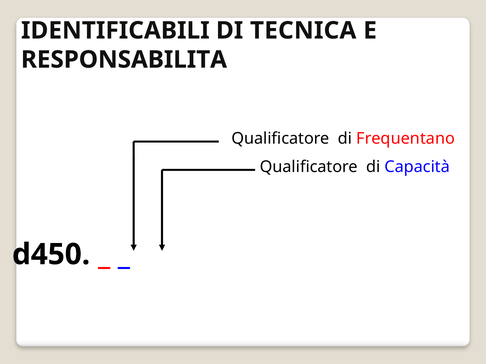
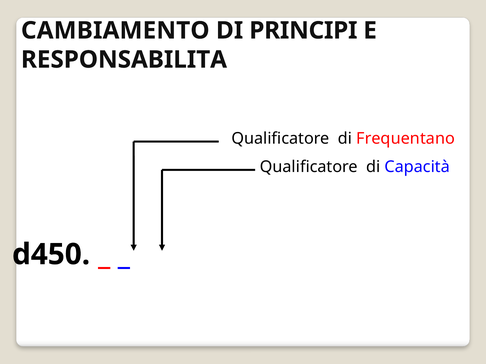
IDENTIFICABILI: IDENTIFICABILI -> CAMBIAMENTO (115, 31)
TECNICA: TECNICA -> PRINCIPI (303, 31)
